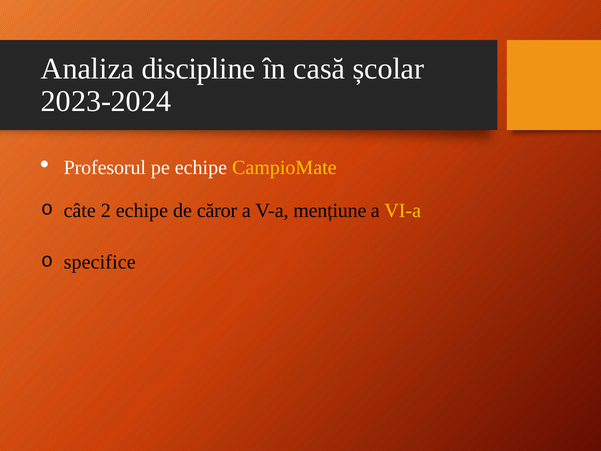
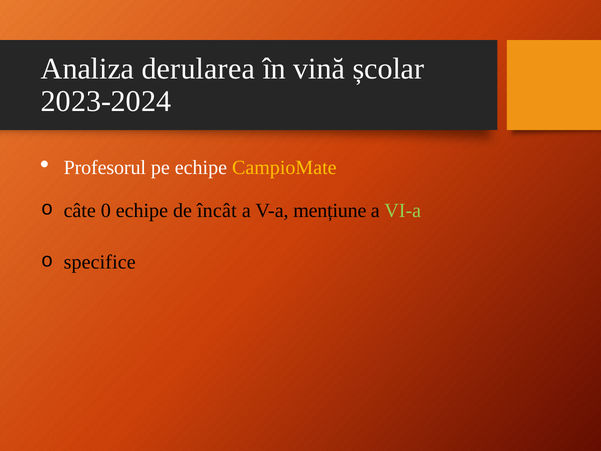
discipline: discipline -> derularea (198, 69)
casă: casă -> vină (319, 69)
2: 2 -> 0 (106, 211)
căror: căror -> încât (217, 211)
VI-a colour: yellow -> light green (403, 211)
